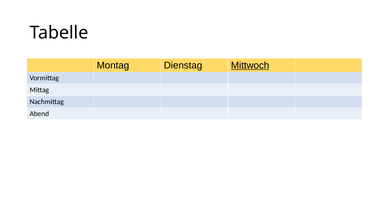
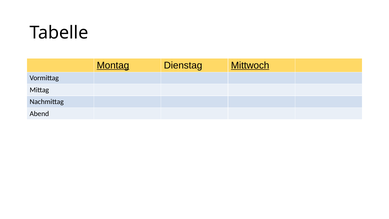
Montag underline: none -> present (113, 65)
